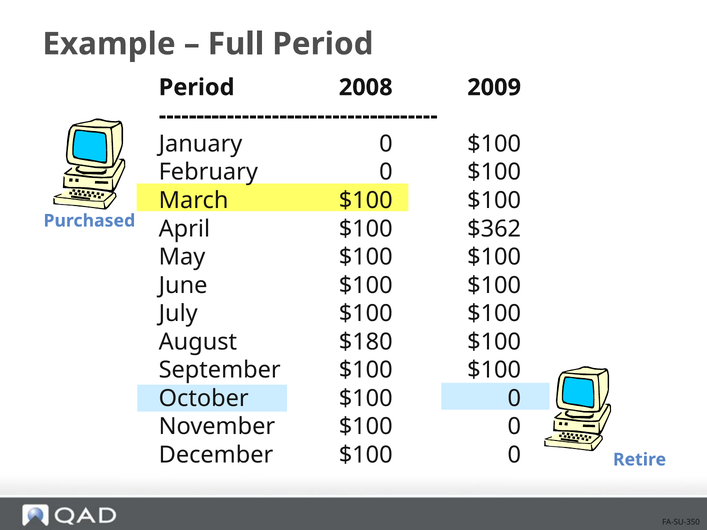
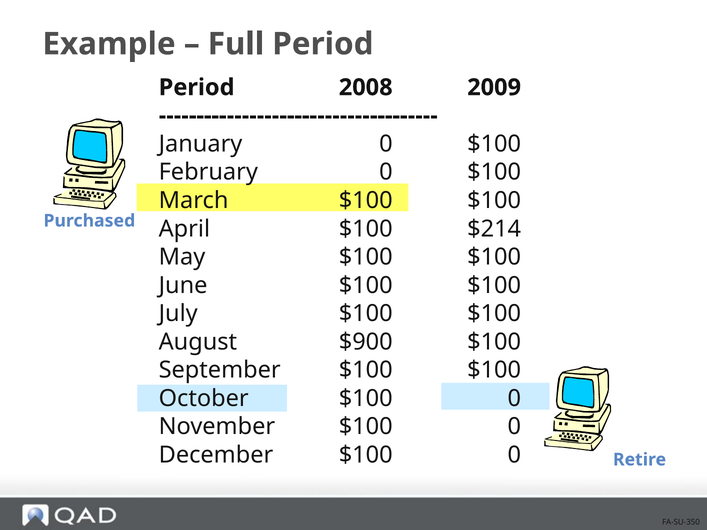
$362: $362 -> $214 (494, 229)
$180: $180 -> $900 (366, 342)
